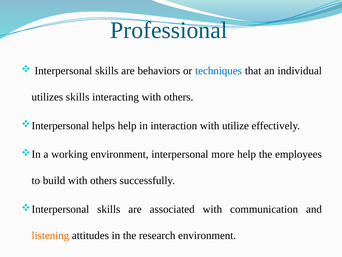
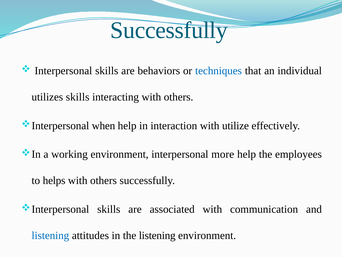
Professional: Professional -> Successfully (169, 30)
helps: helps -> when (104, 125)
build: build -> helps (54, 180)
listening colour: orange -> blue (50, 235)
the research: research -> listening (157, 235)
